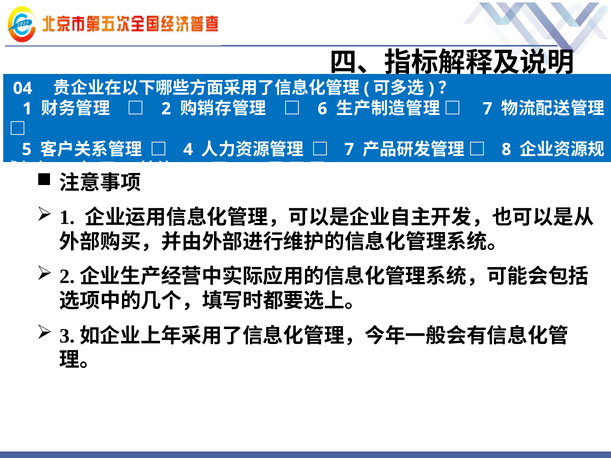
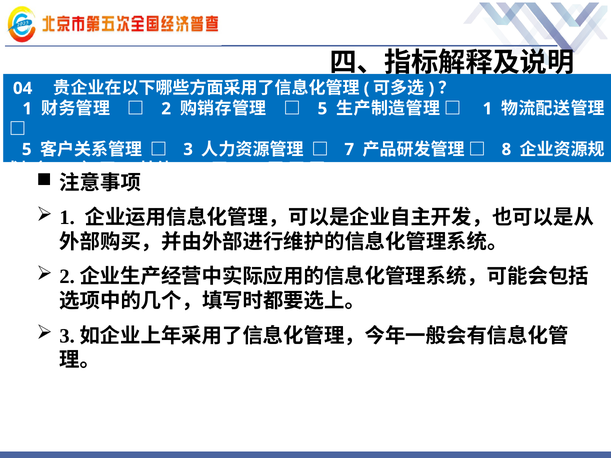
6: 6 -> 5 (322, 109)
7: 7 -> 1 (487, 109)
4: 4 -> 3 (188, 150)
